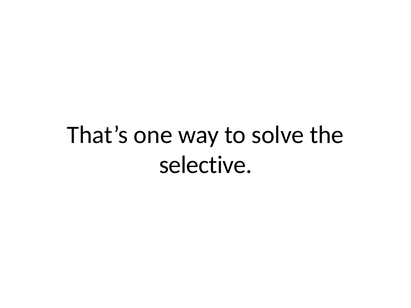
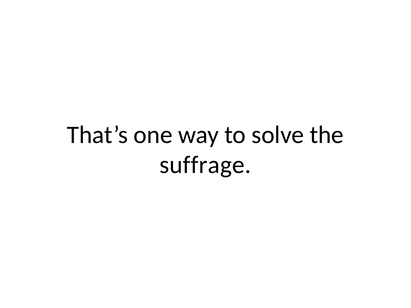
selective: selective -> suffrage (205, 165)
